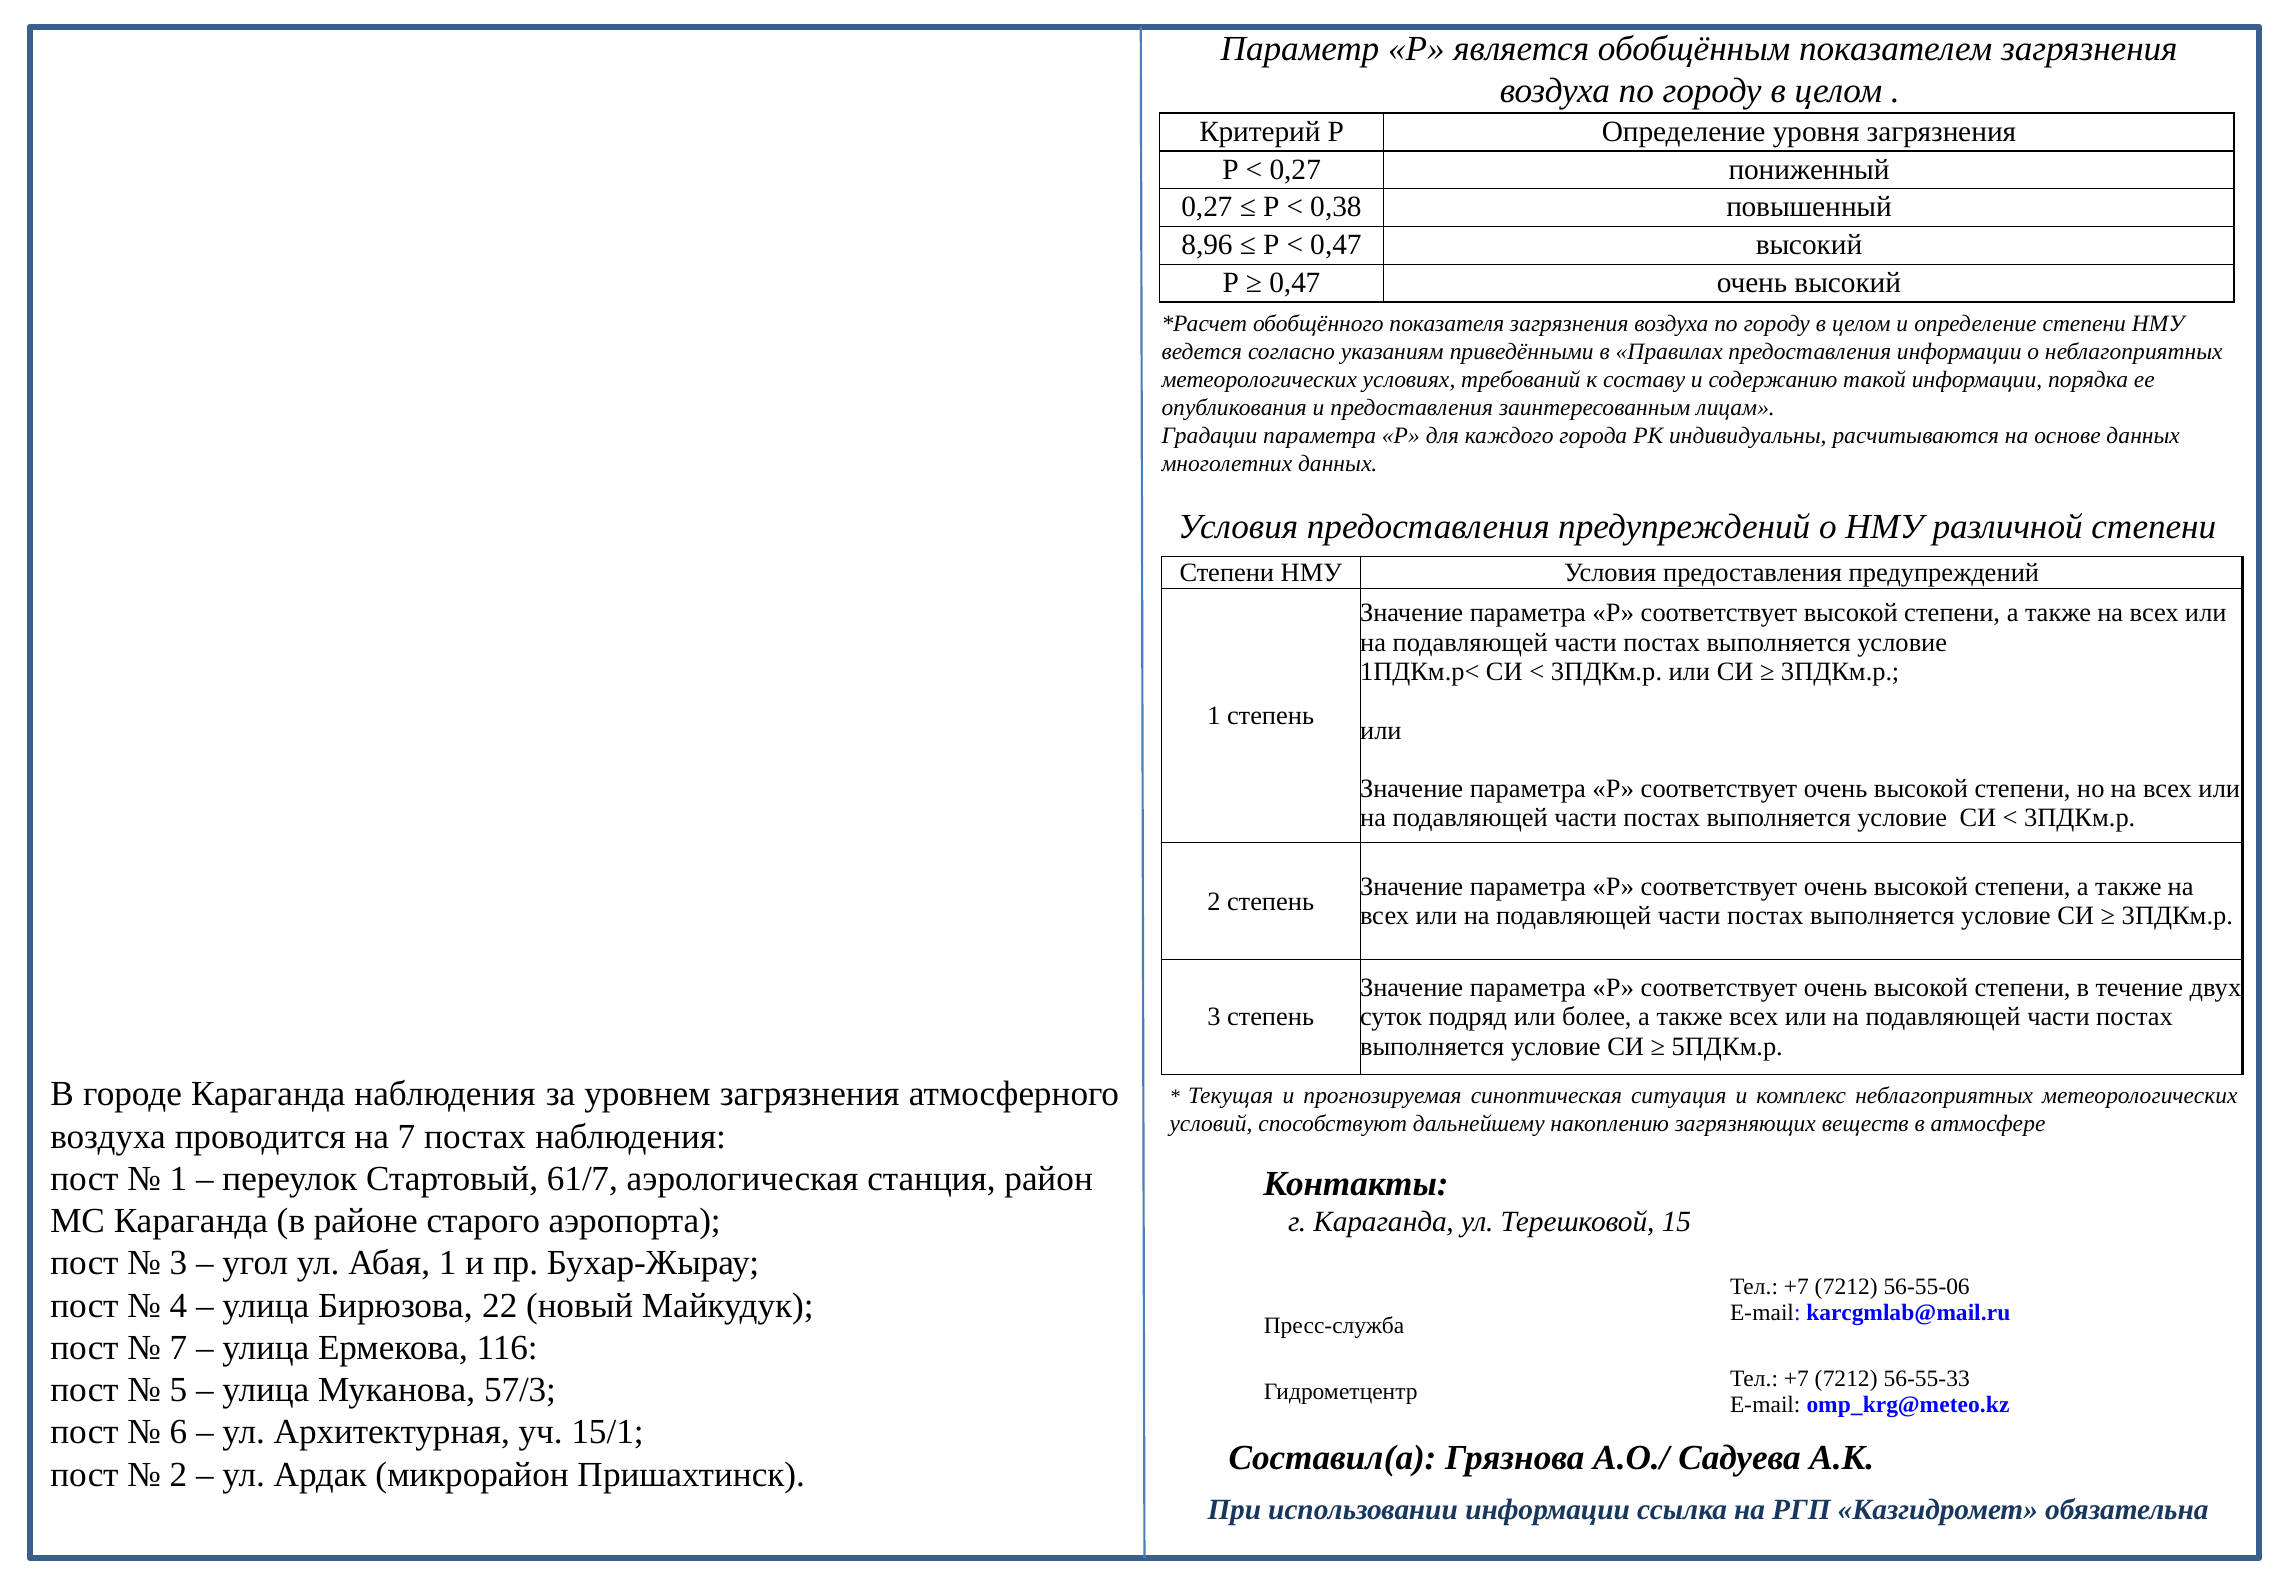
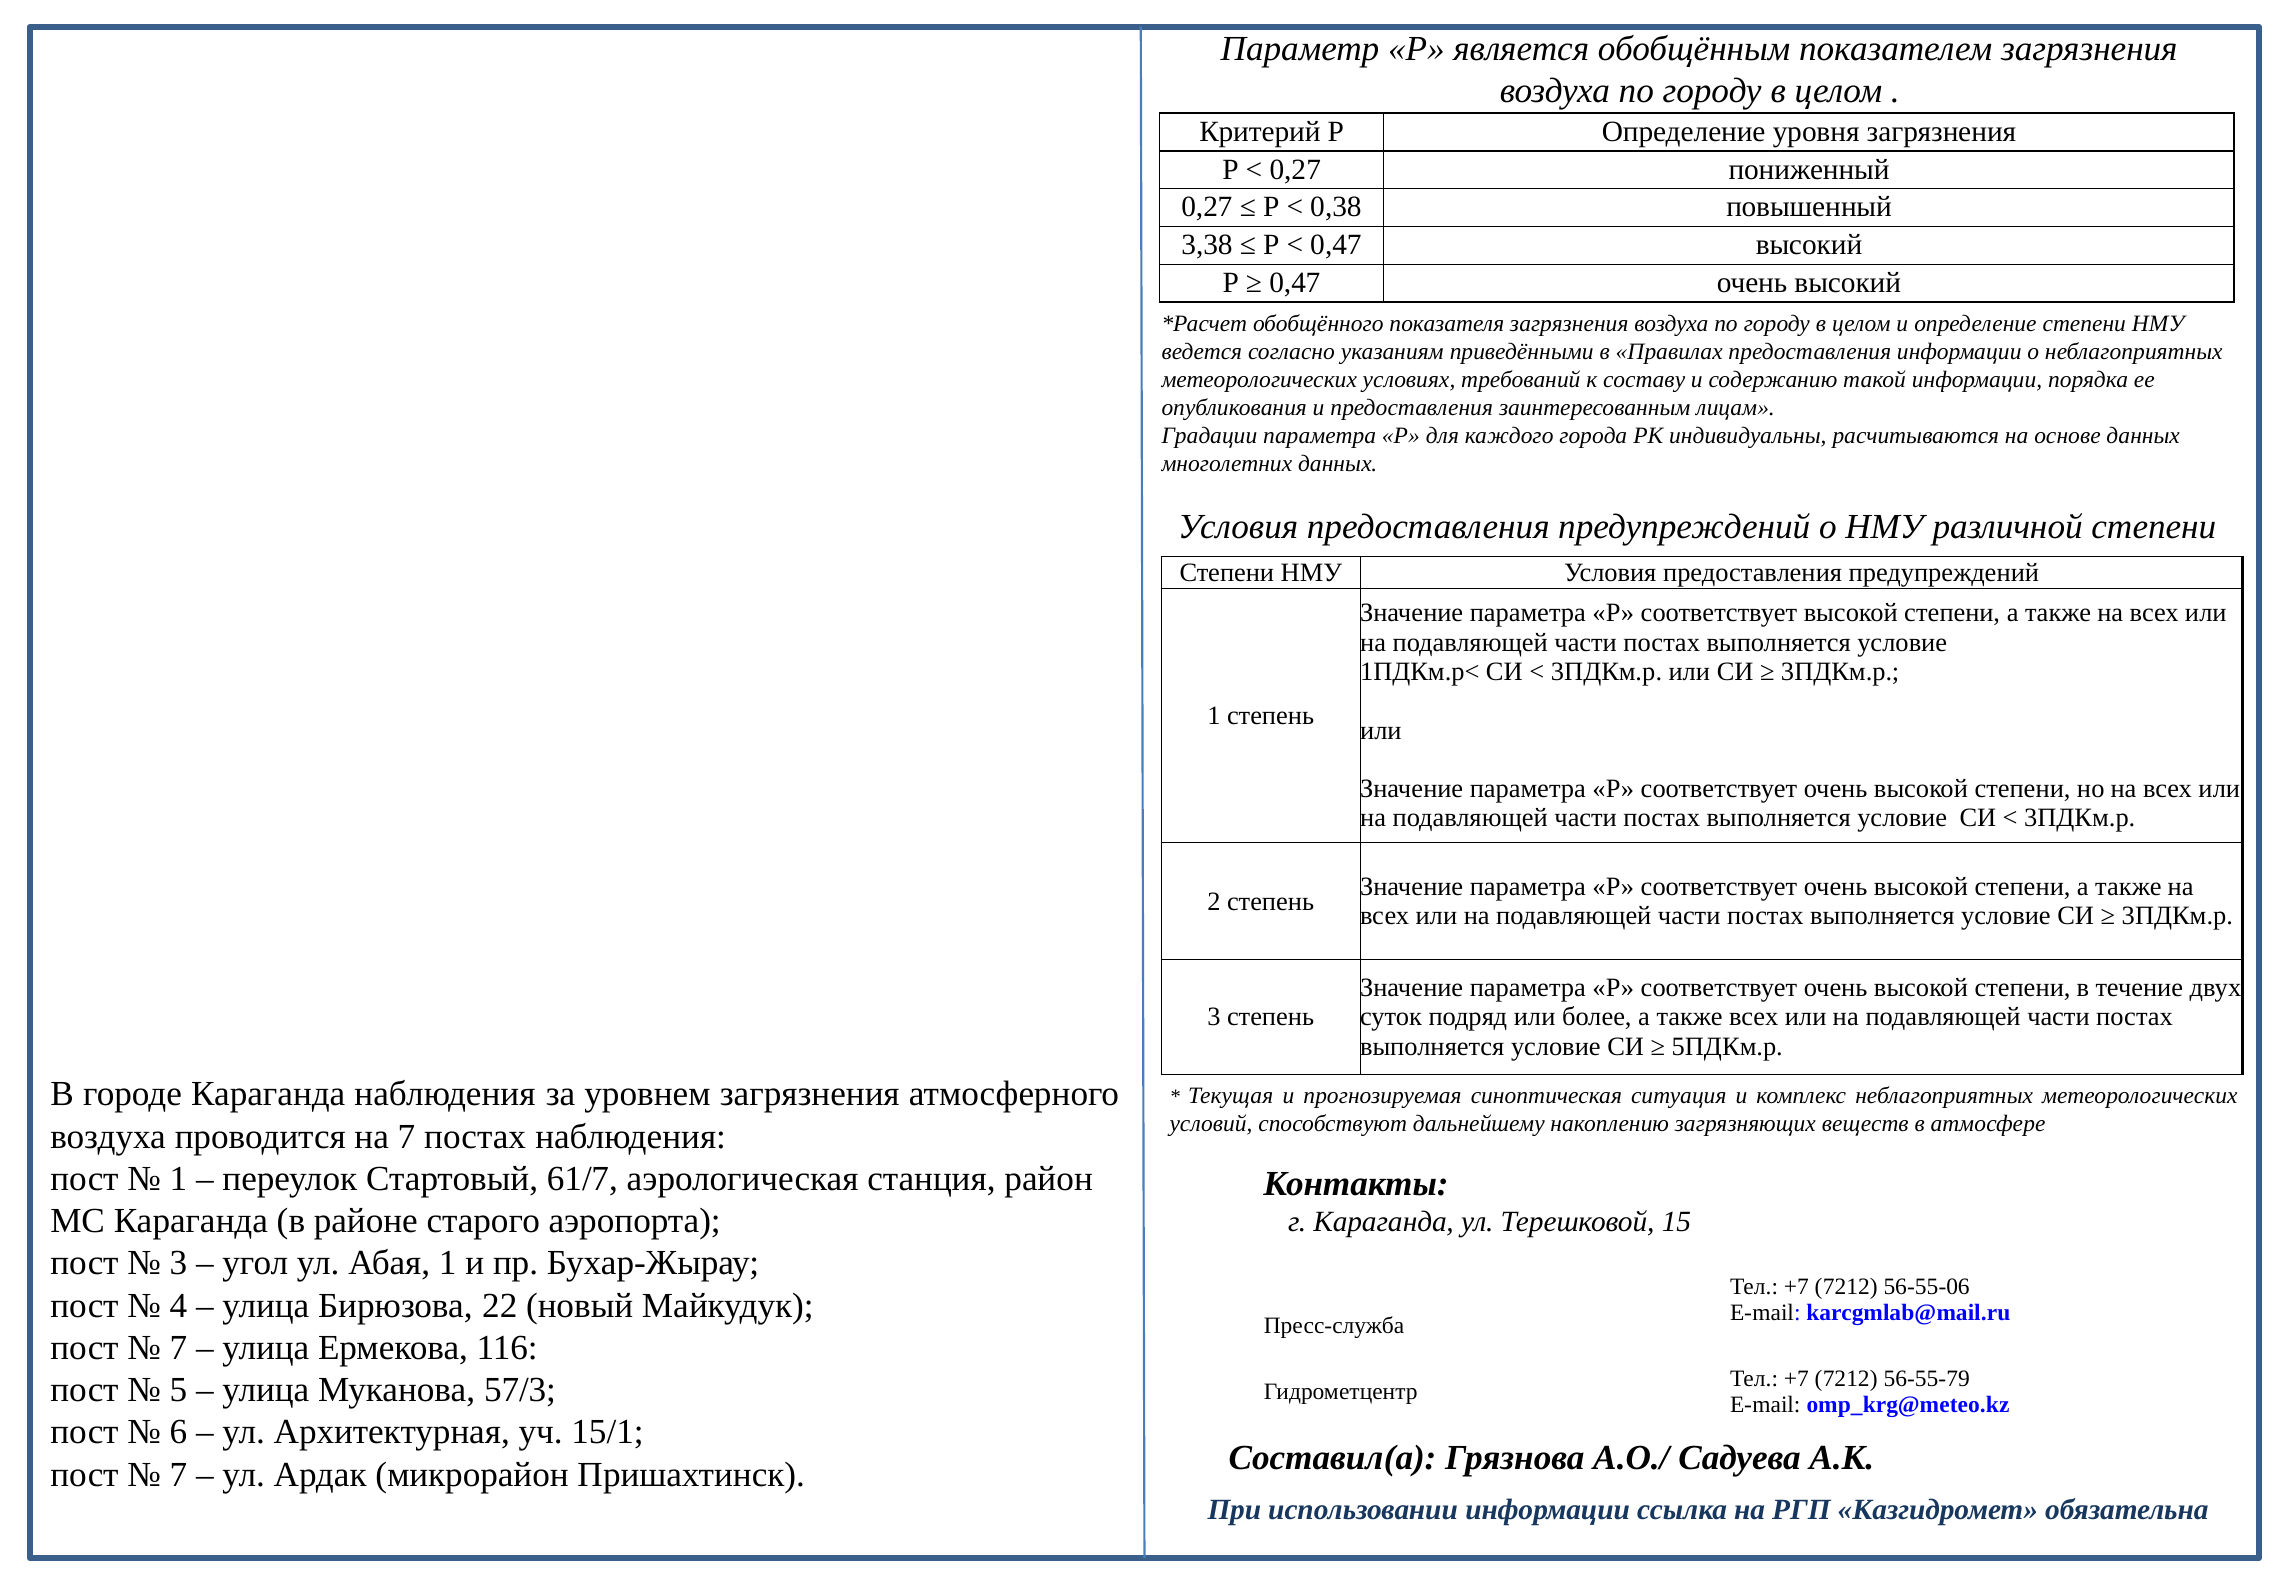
8,96: 8,96 -> 3,38 (1207, 245)
56-55-33: 56-55-33 -> 56-55-79 (1927, 1378)
2: 2 -> 7 (178, 1474)
